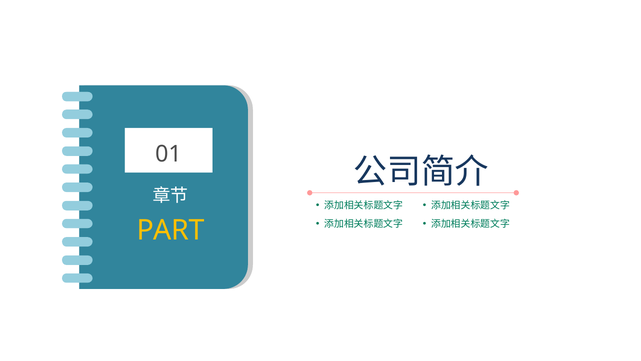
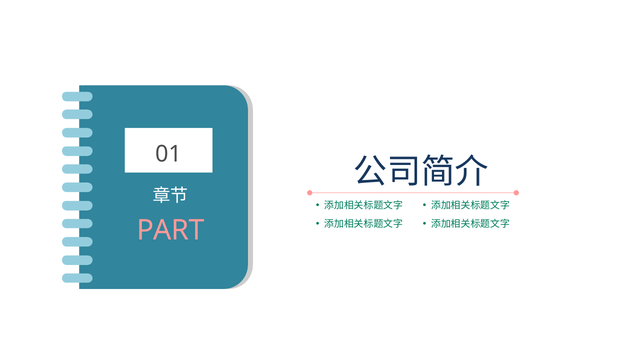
PART colour: yellow -> pink (171, 230)
